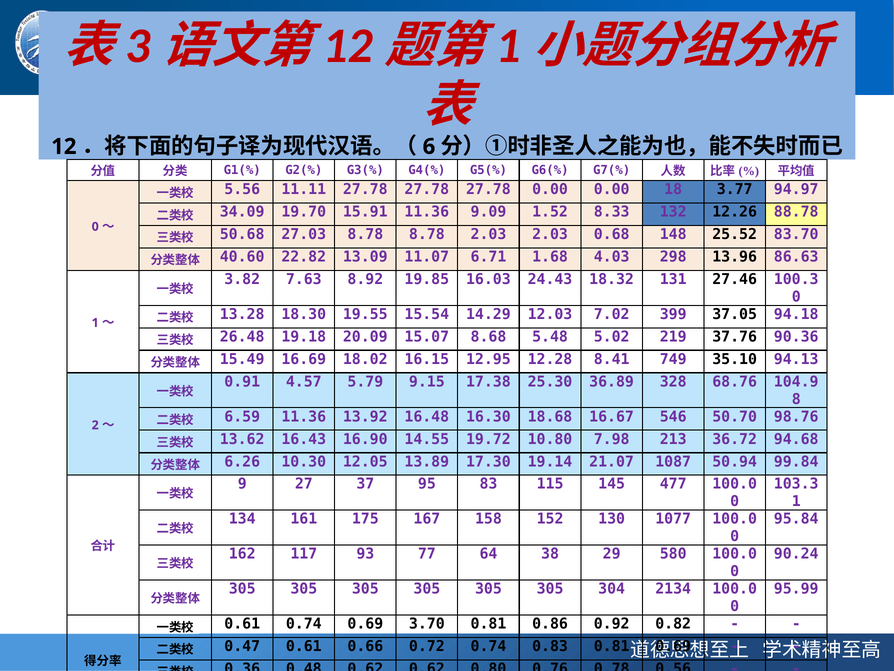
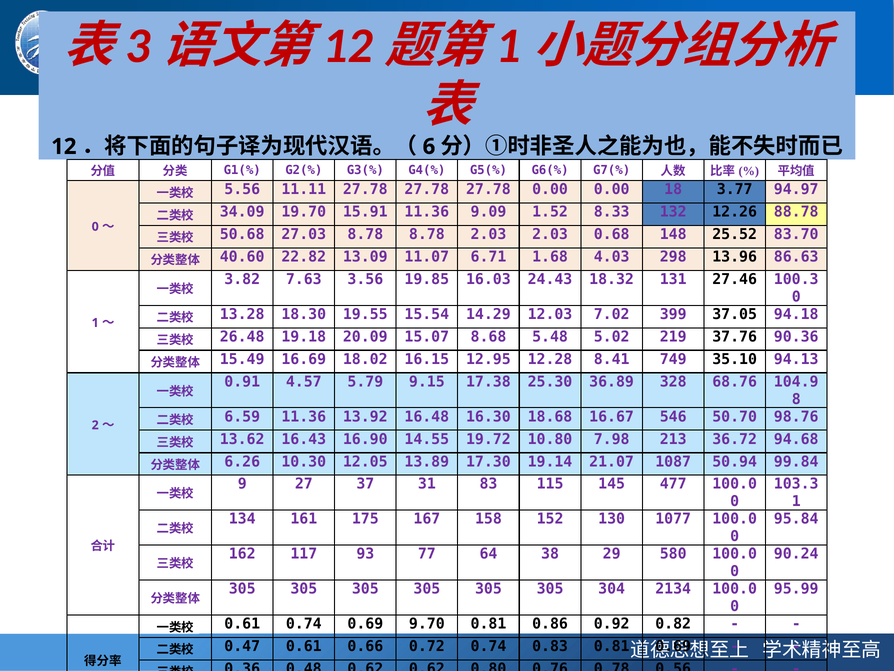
8.92: 8.92 -> 3.56 (365, 279)
95: 95 -> 31 (427, 484)
3.70: 3.70 -> 9.70 (427, 623)
